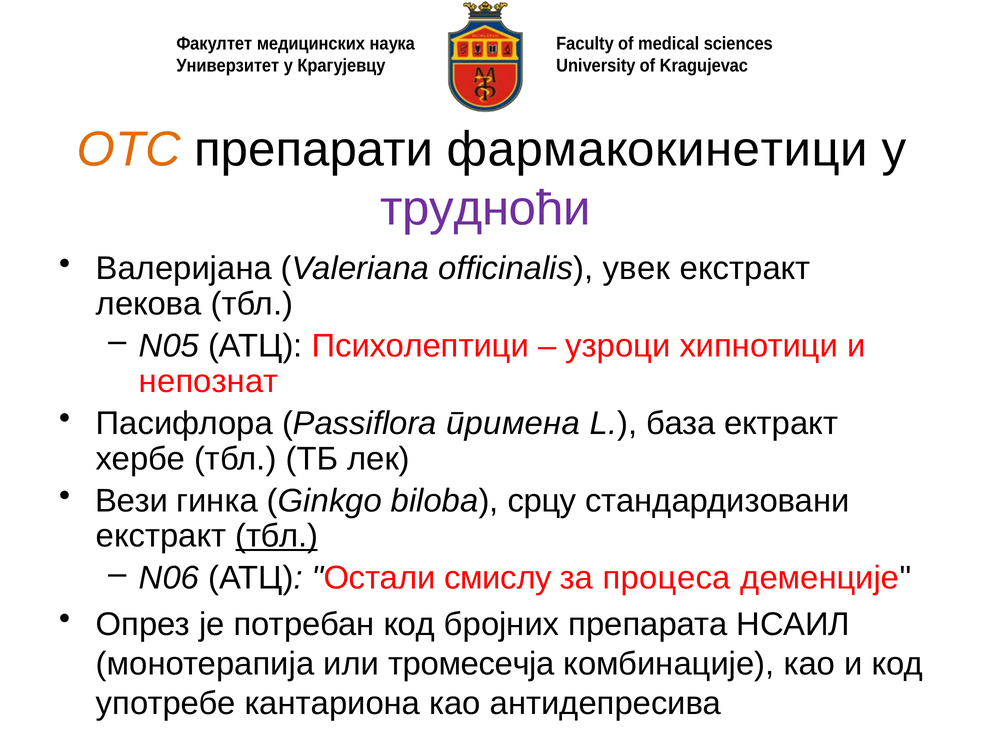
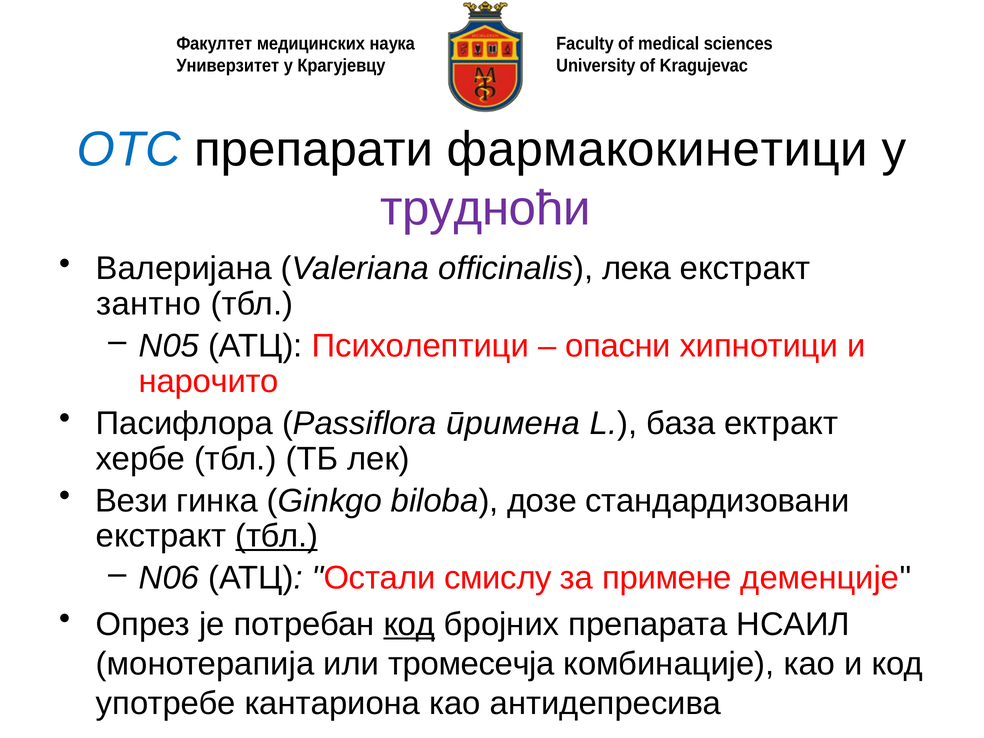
OTC colour: orange -> blue (129, 150)
увек: увек -> лека (637, 269)
лекова: лекова -> зантно (149, 304)
узроци: узроци -> опасни (618, 346)
непознат: непознат -> нарочито (209, 381)
срцу: срцу -> дозе (542, 501)
процеса: процеса -> примене (667, 578)
код underline: none -> present (409, 624)
